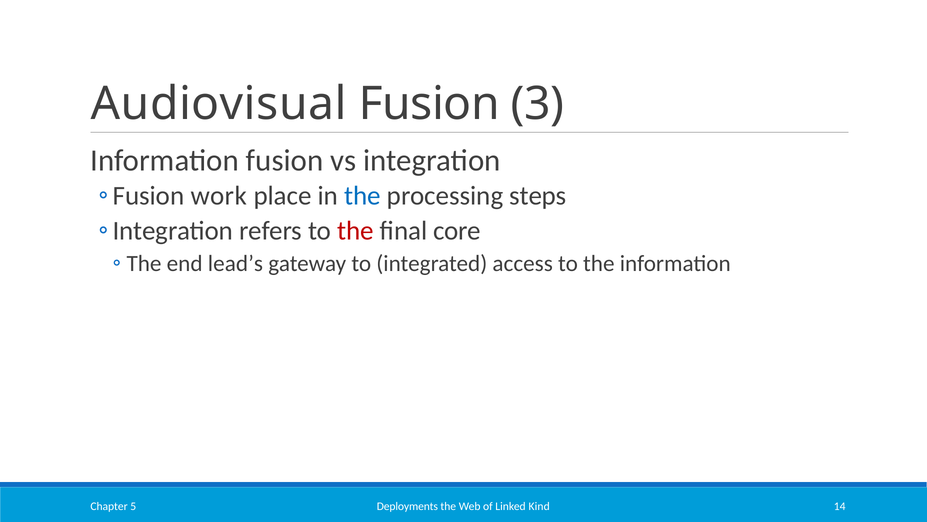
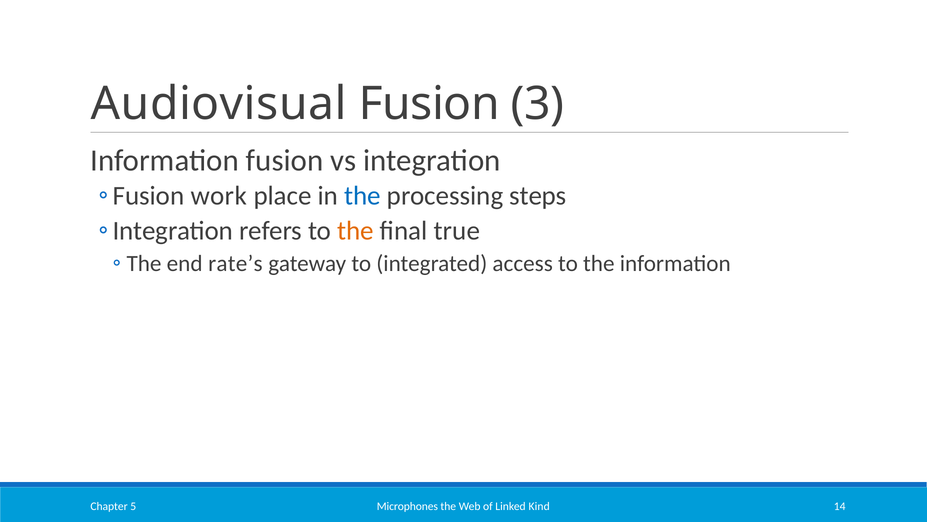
the colour: red -> orange (356, 230)
core: core -> true (457, 230)
lead’s: lead’s -> rate’s (235, 263)
Deployments: Deployments -> Microphones (407, 506)
